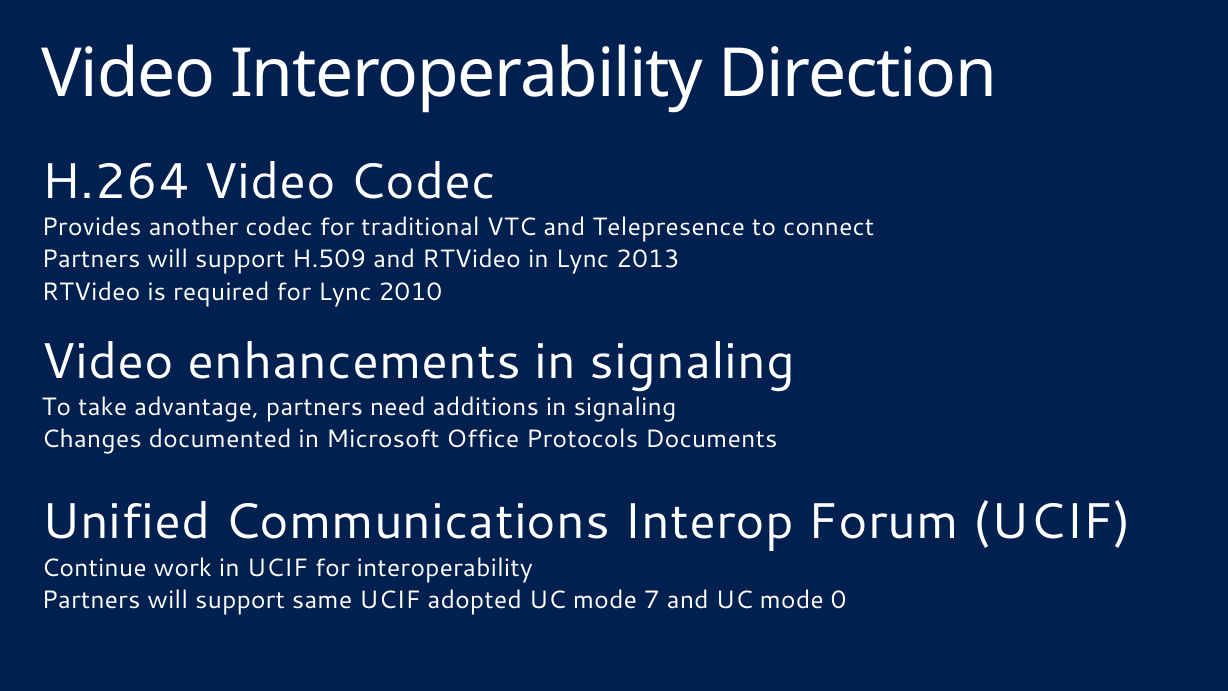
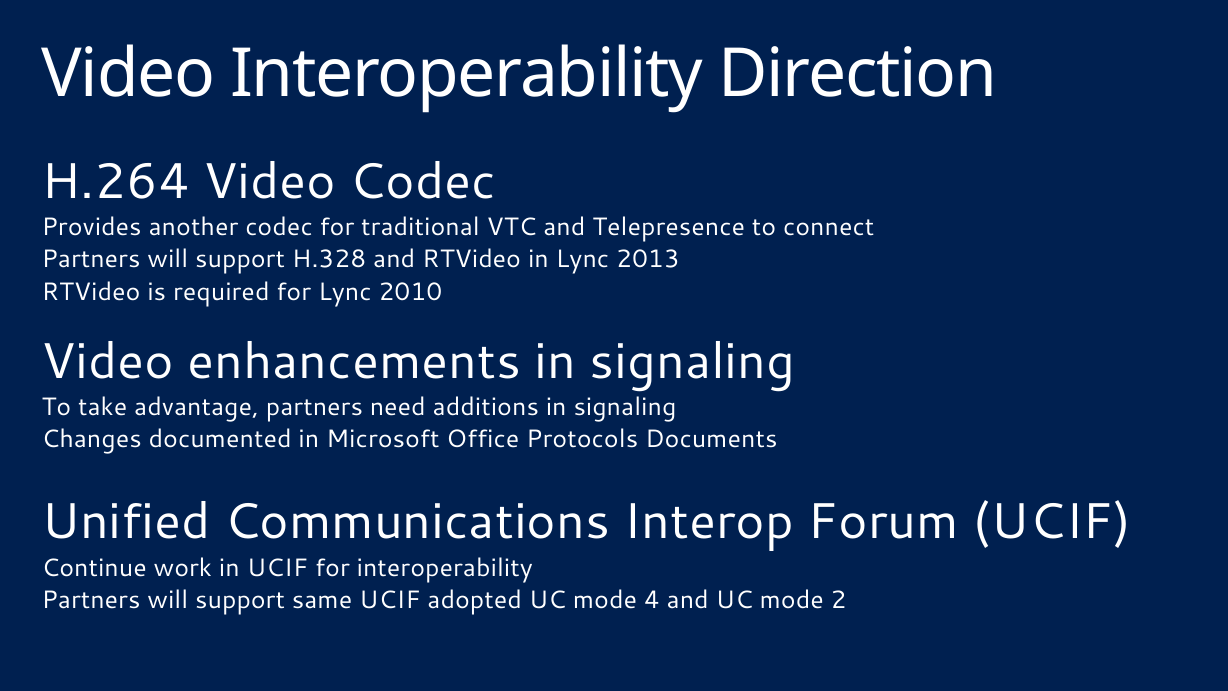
H.509: H.509 -> H.328 (329, 260)
7: 7 -> 4 (652, 600)
0: 0 -> 2 (839, 600)
